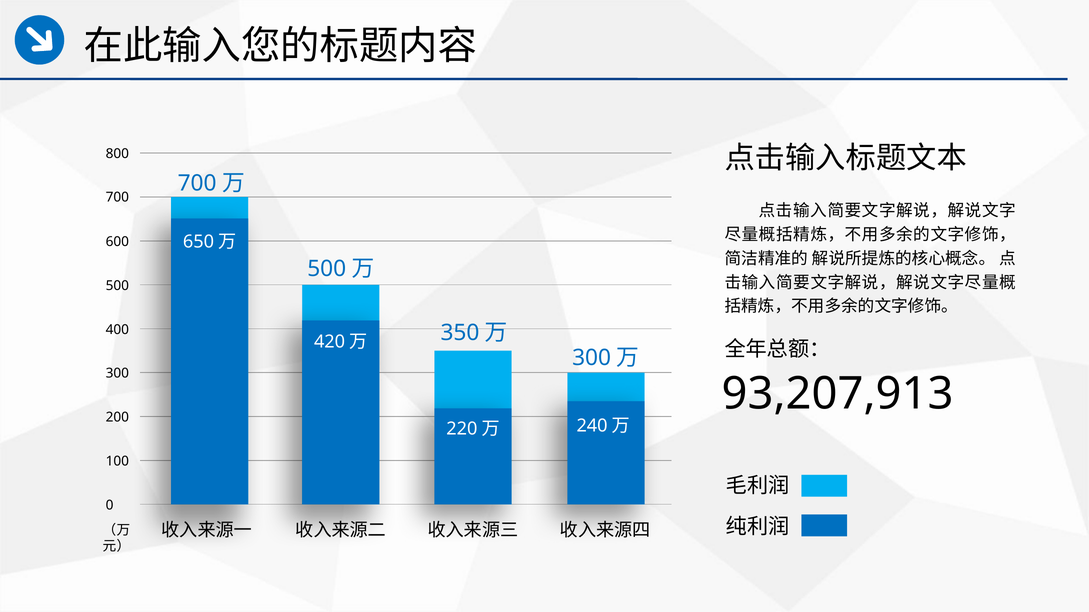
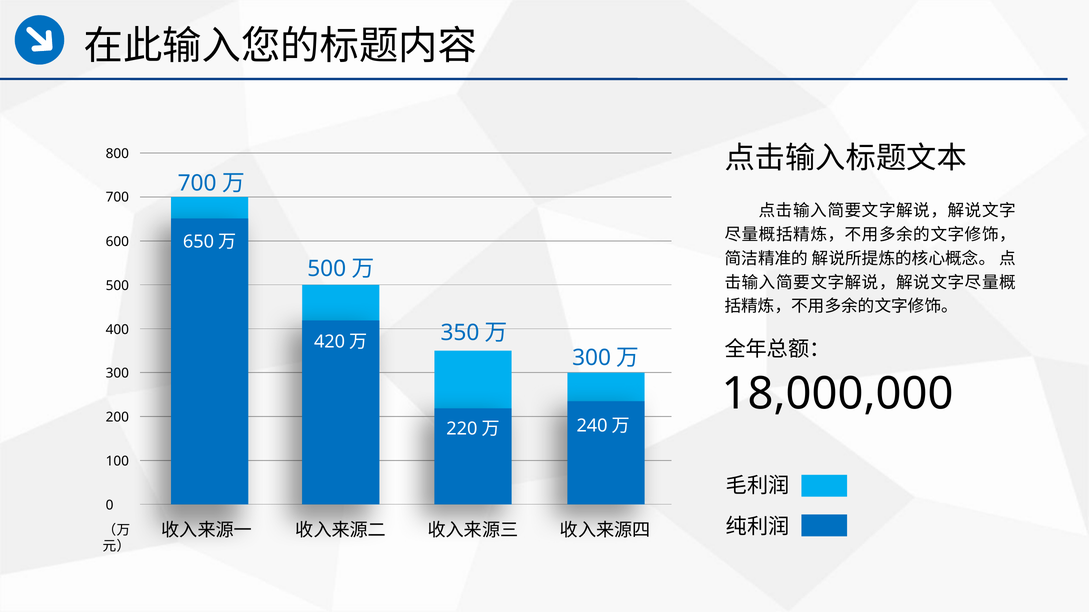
93,207,913: 93,207,913 -> 18,000,000 (838, 394)
